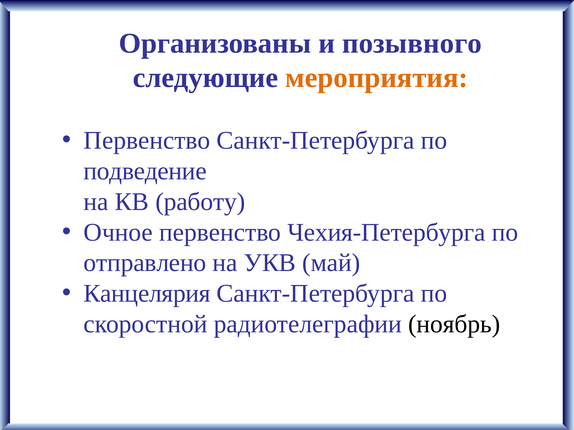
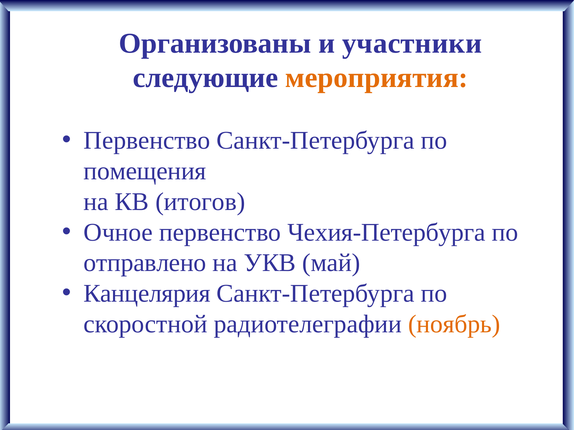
позывного: позывного -> участники (412, 43)
подведение: подведение -> помещения (145, 171)
работу: работу -> итогов (200, 202)
ноябрь colour: black -> orange (454, 324)
